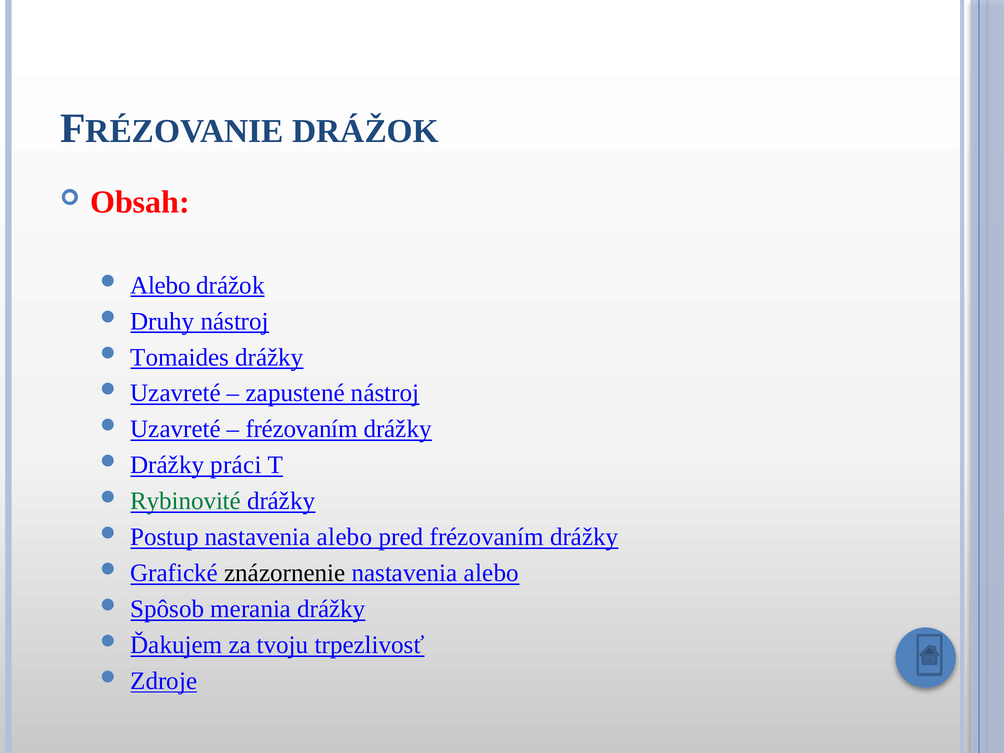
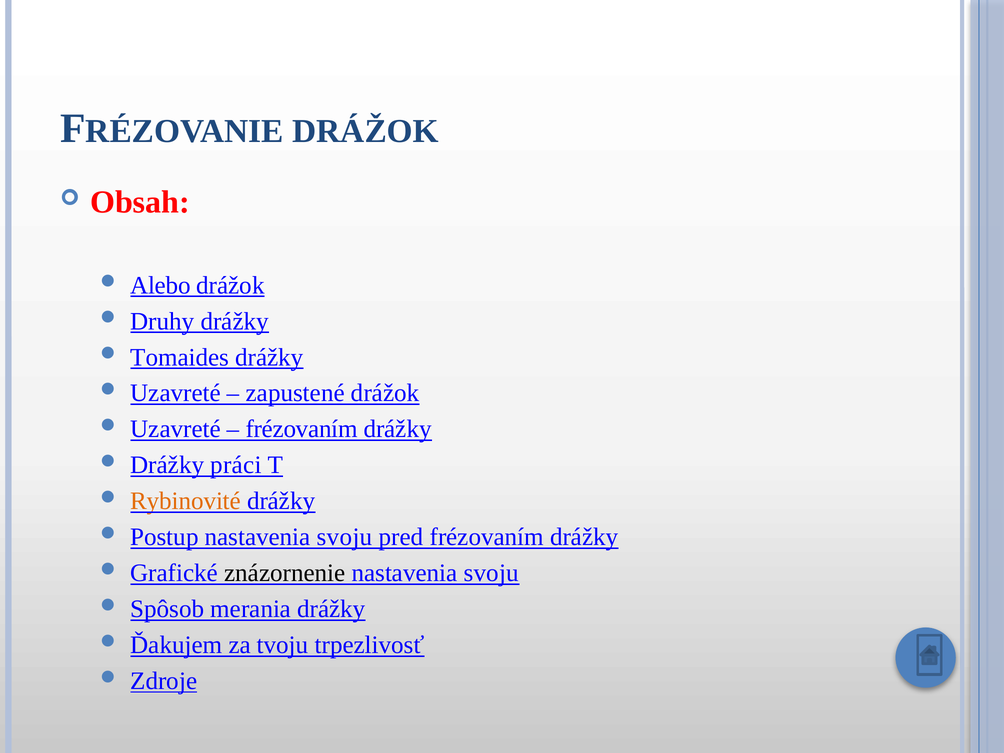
Druhy nástroj: nástroj -> drážky (235, 321)
zapustené nástroj: nástroj -> drážok (385, 393)
Rybinovité colour: green -> orange (186, 501)
Postup nastavenia alebo: alebo -> svoju (345, 537)
alebo: alebo -> svoju (491, 573)
